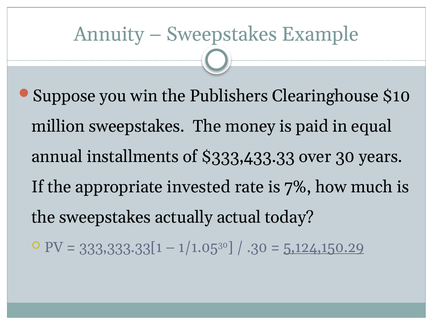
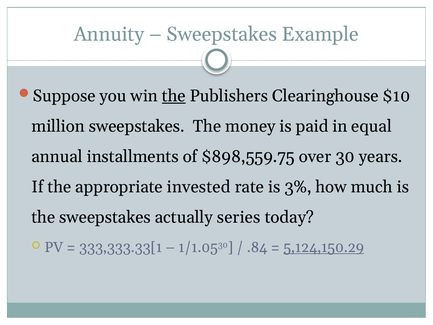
the underline: none -> present (174, 96)
$333,433.33: $333,433.33 -> $898,559.75 (248, 156)
7%: 7% -> 3% (298, 187)
actual: actual -> series (239, 217)
.30: .30 -> .84 (257, 247)
